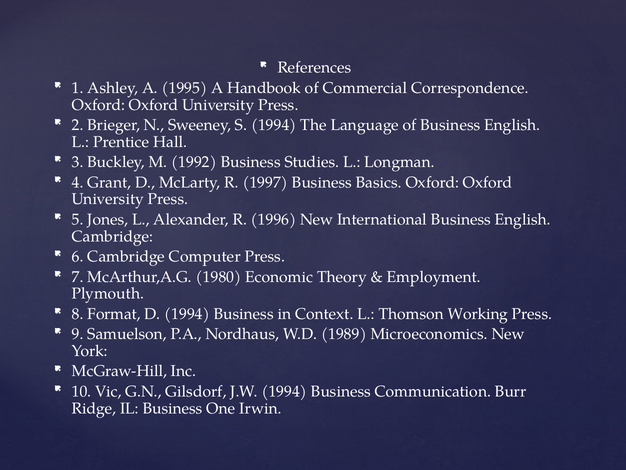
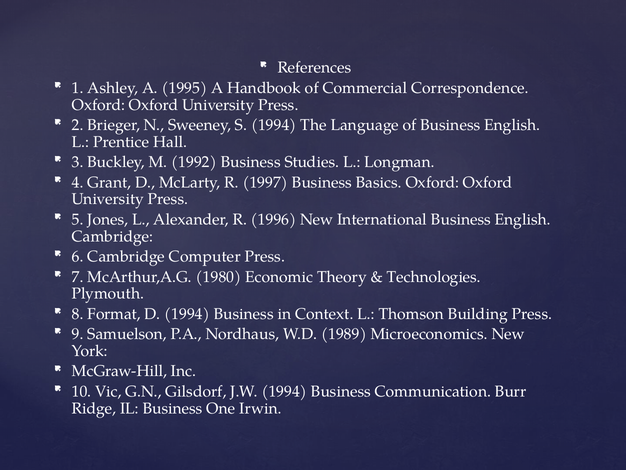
Employment: Employment -> Technologies (434, 277)
Working: Working -> Building (478, 314)
